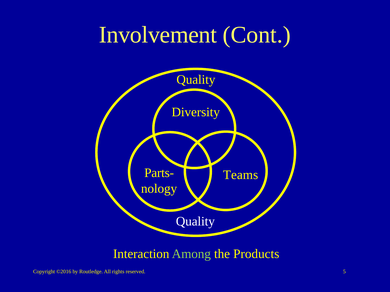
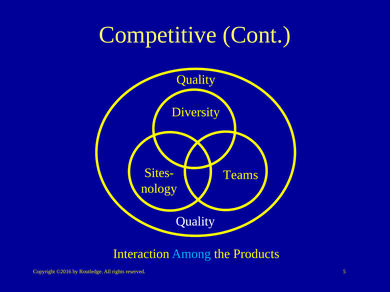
Involvement: Involvement -> Competitive (158, 35)
Parts-: Parts- -> Sites- (159, 173)
Among colour: light green -> light blue (191, 254)
